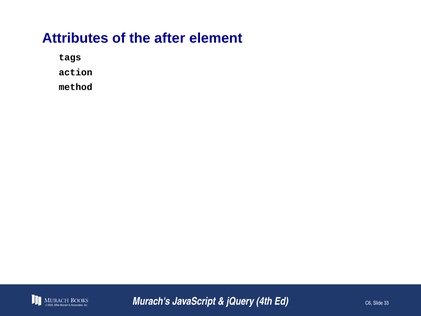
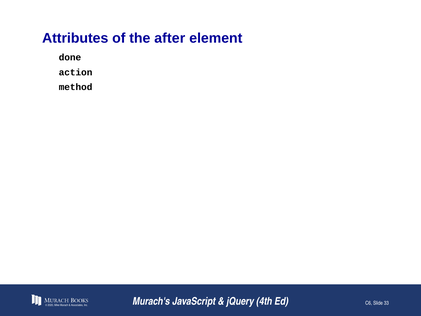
tags: tags -> done (70, 57)
